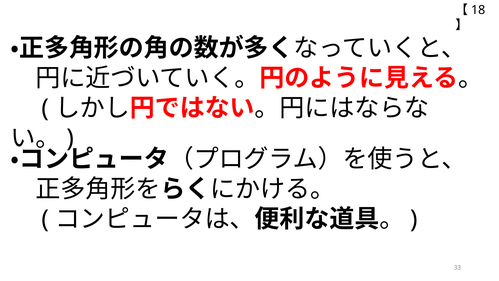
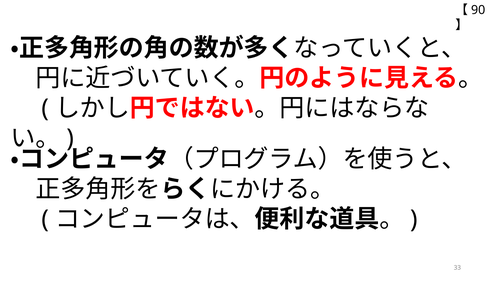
18: 18 -> 90 (478, 10)
